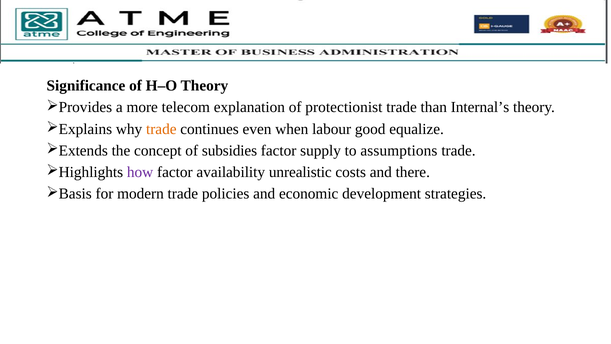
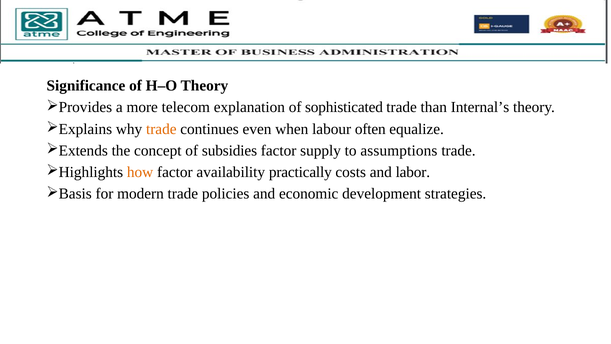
protectionist: protectionist -> sophisticated (344, 107)
good: good -> often (370, 129)
how colour: purple -> orange (140, 172)
unrealistic: unrealistic -> practically (300, 172)
there: there -> labor (413, 172)
